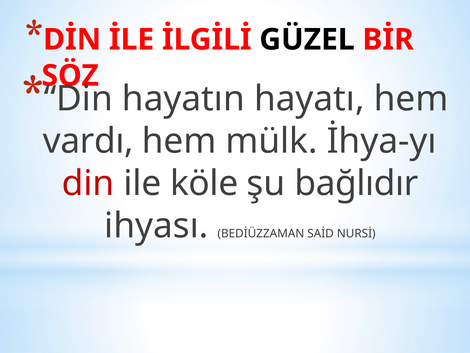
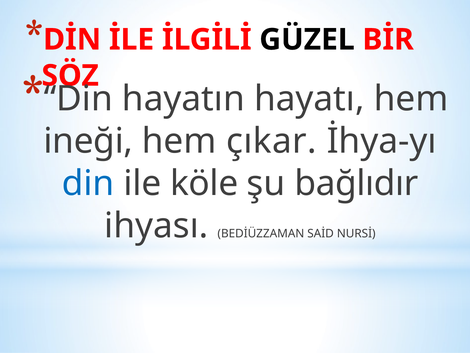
vardı: vardı -> ineği (88, 141)
mülk: mülk -> çıkar (271, 141)
din colour: red -> blue (88, 183)
